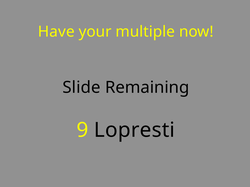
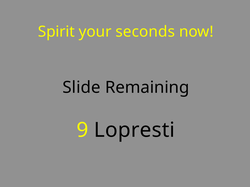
Have: Have -> Spirit (56, 32)
multiple: multiple -> seconds (145, 32)
